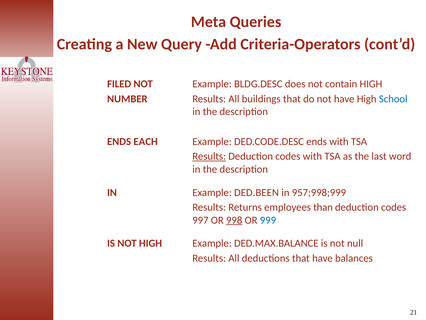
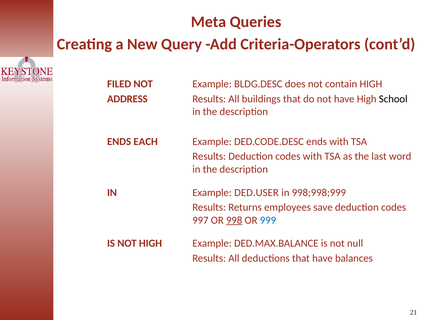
NUMBER: NUMBER -> ADDRESS (127, 99)
School colour: blue -> black (393, 99)
Results underline: present -> none (209, 156)
DED.BEEN: DED.BEEN -> DED.USER (257, 192)
957;998;999: 957;998;999 -> 998;998;999 (319, 192)
than: than -> save (323, 207)
